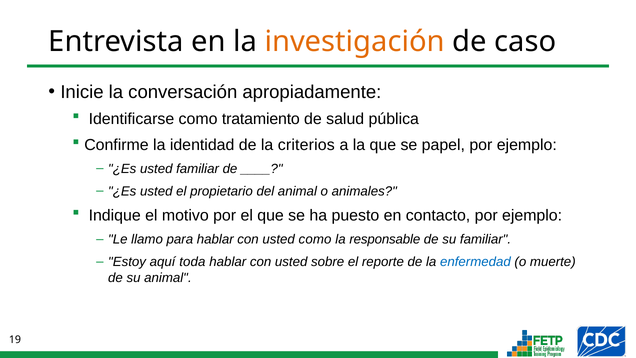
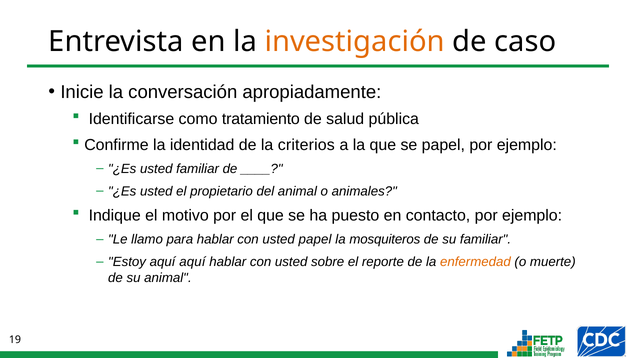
usted como: como -> papel (315, 239)
responsable: responsable -> mosquiteros (385, 239)
aquí toda: toda -> aquí (192, 262)
enfermedad colour: blue -> orange (475, 262)
